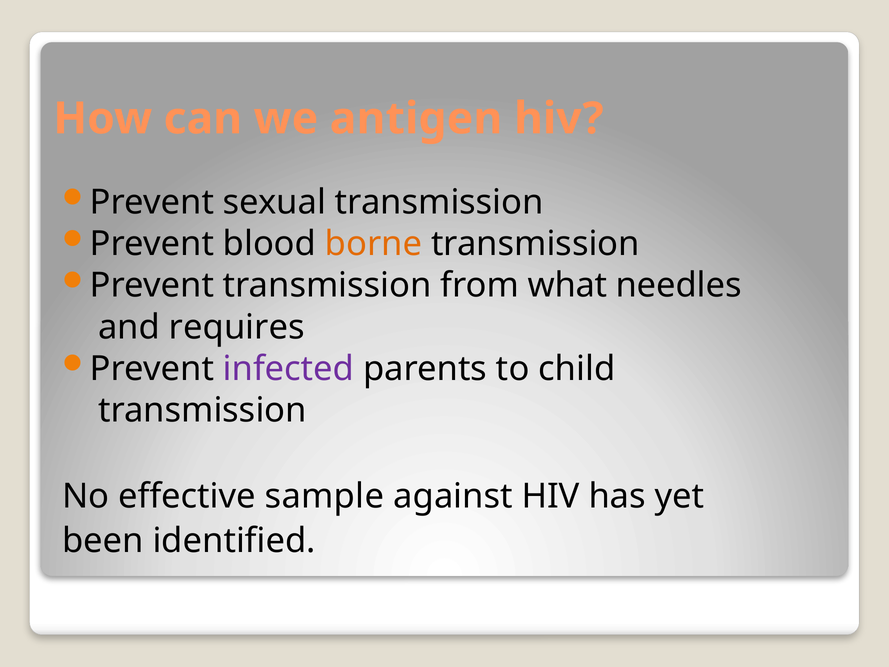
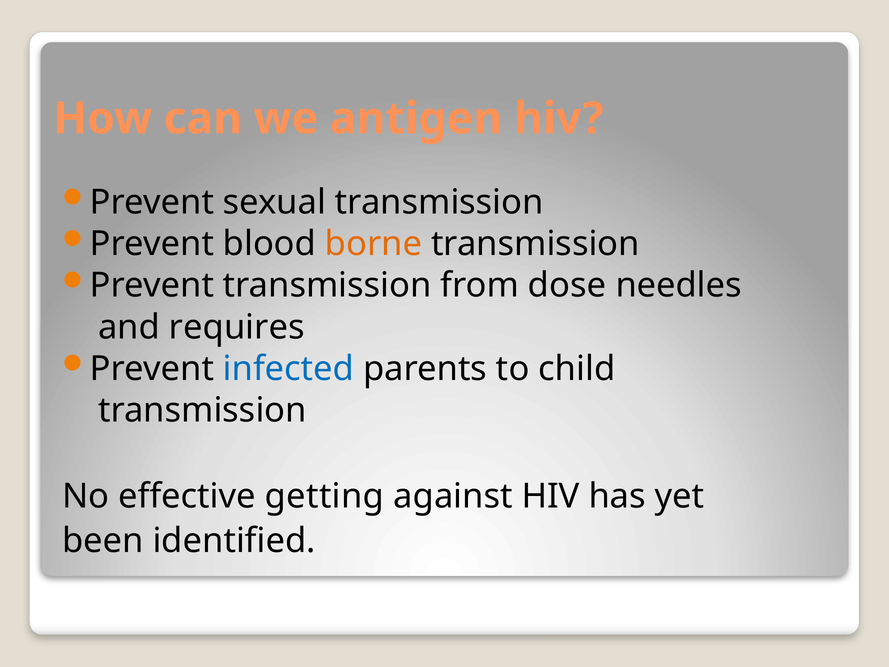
what: what -> dose (567, 285)
infected colour: purple -> blue (288, 368)
sample: sample -> getting (324, 496)
